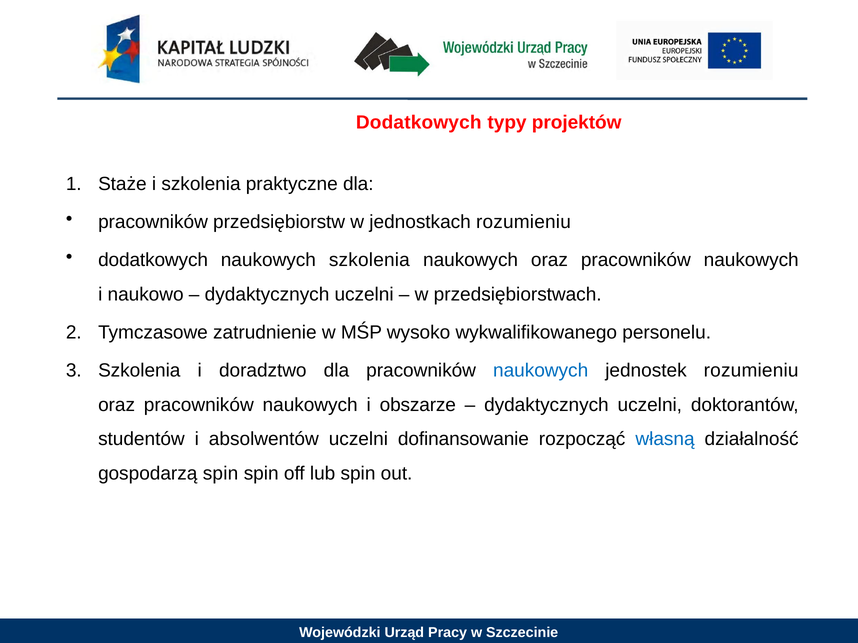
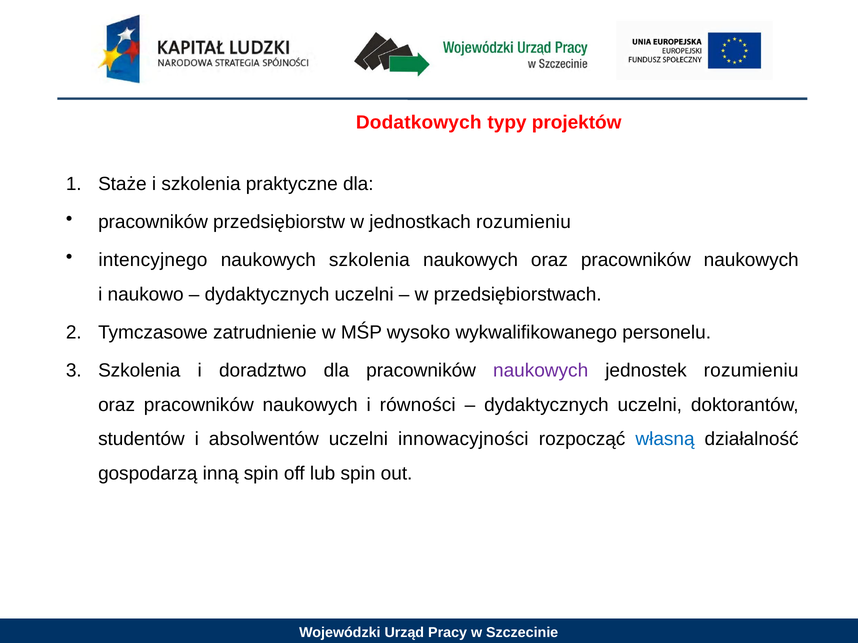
dodatkowych: dodatkowych -> intencyjnego (153, 260)
naukowych colour: blue -> purple (541, 371)
obszarze: obszarze -> równości (418, 405)
dofinansowanie: dofinansowanie -> innowacyjności (463, 439)
gospodarzą spin: spin -> inną (221, 474)
